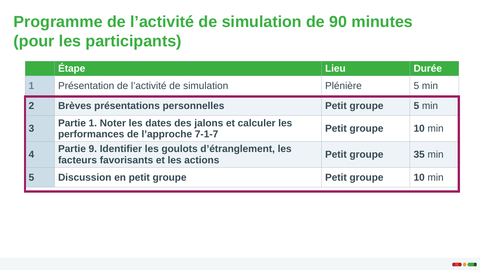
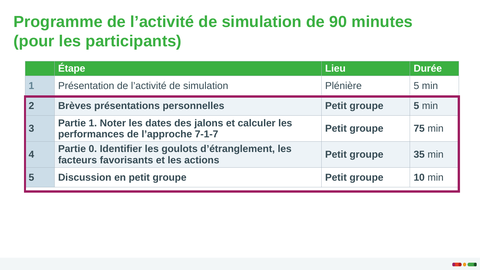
10: 10 -> 75 (419, 129)
9: 9 -> 0 (93, 149)
